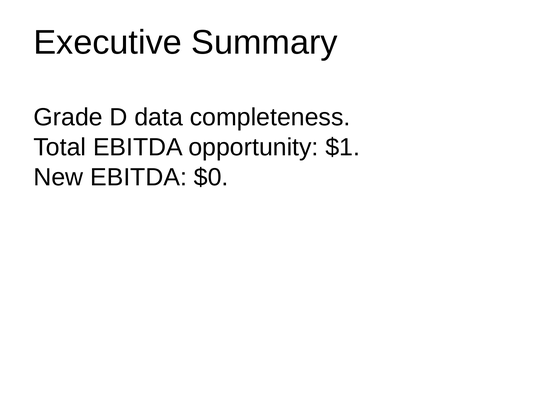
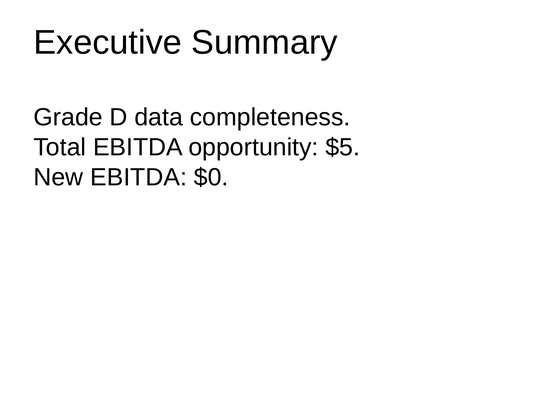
$1: $1 -> $5 (343, 147)
